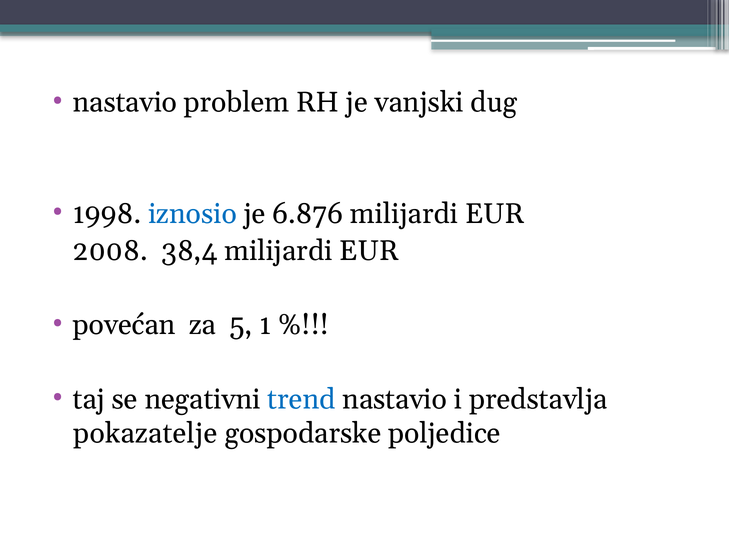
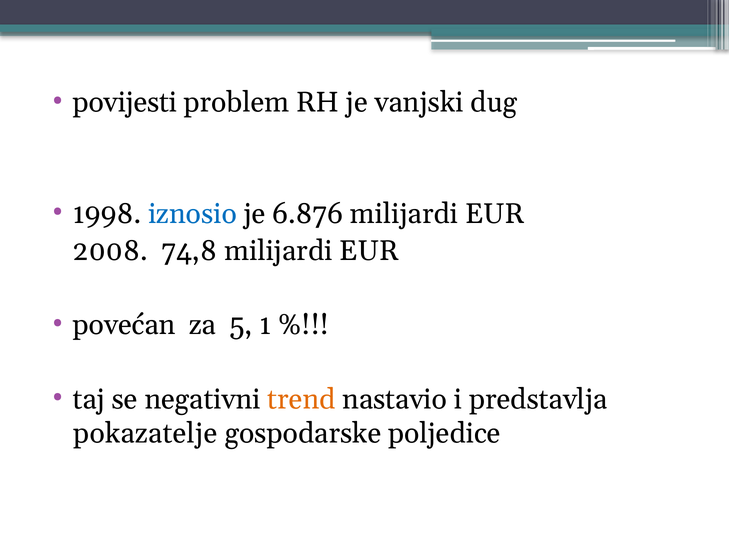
nastavio: nastavio -> povijesti (125, 102)
38,4: 38,4 -> 74,8 (189, 251)
trend colour: blue -> orange (301, 399)
